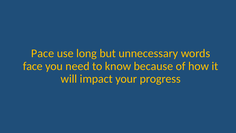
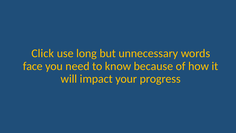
Pace: Pace -> Click (43, 53)
